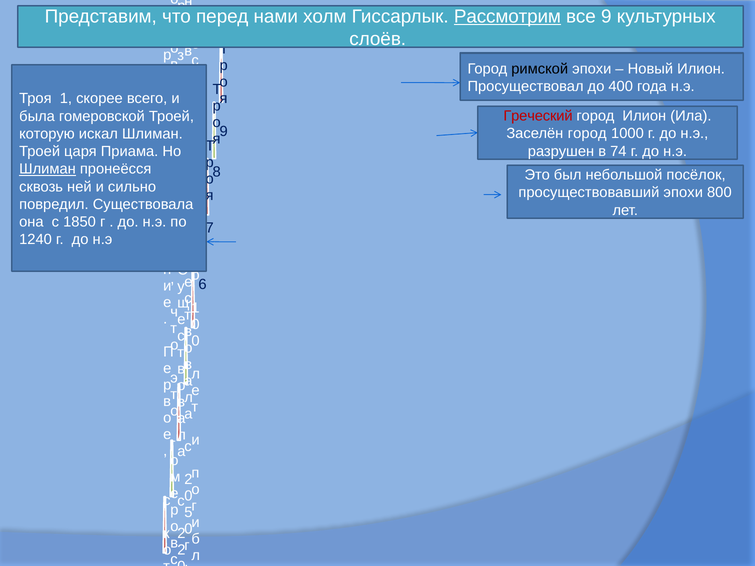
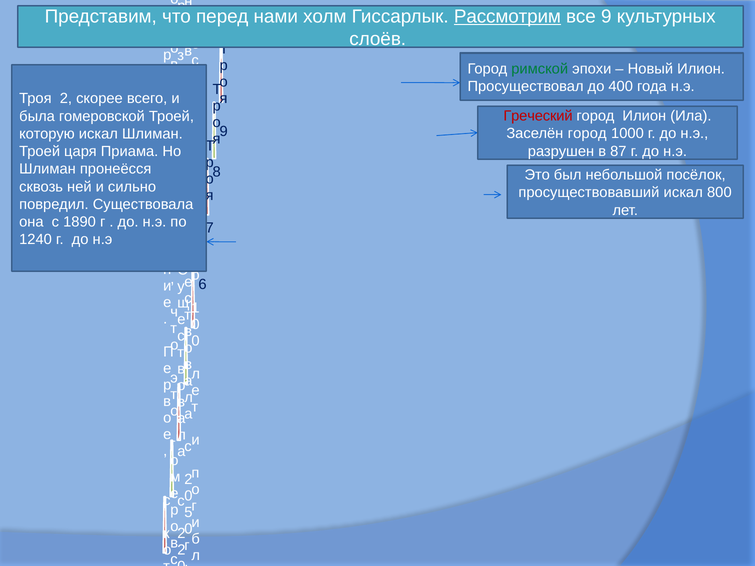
римской colour: black -> green (540, 69)
Троя 1: 1 -> 2 (66, 99)
74: 74 -> 87 (618, 151)
Шлиман underline: present -> none (48, 169)
просуществовавший эпохи: эпохи -> искал (683, 193)
1850: 1850 -> 1890 (80, 222)
